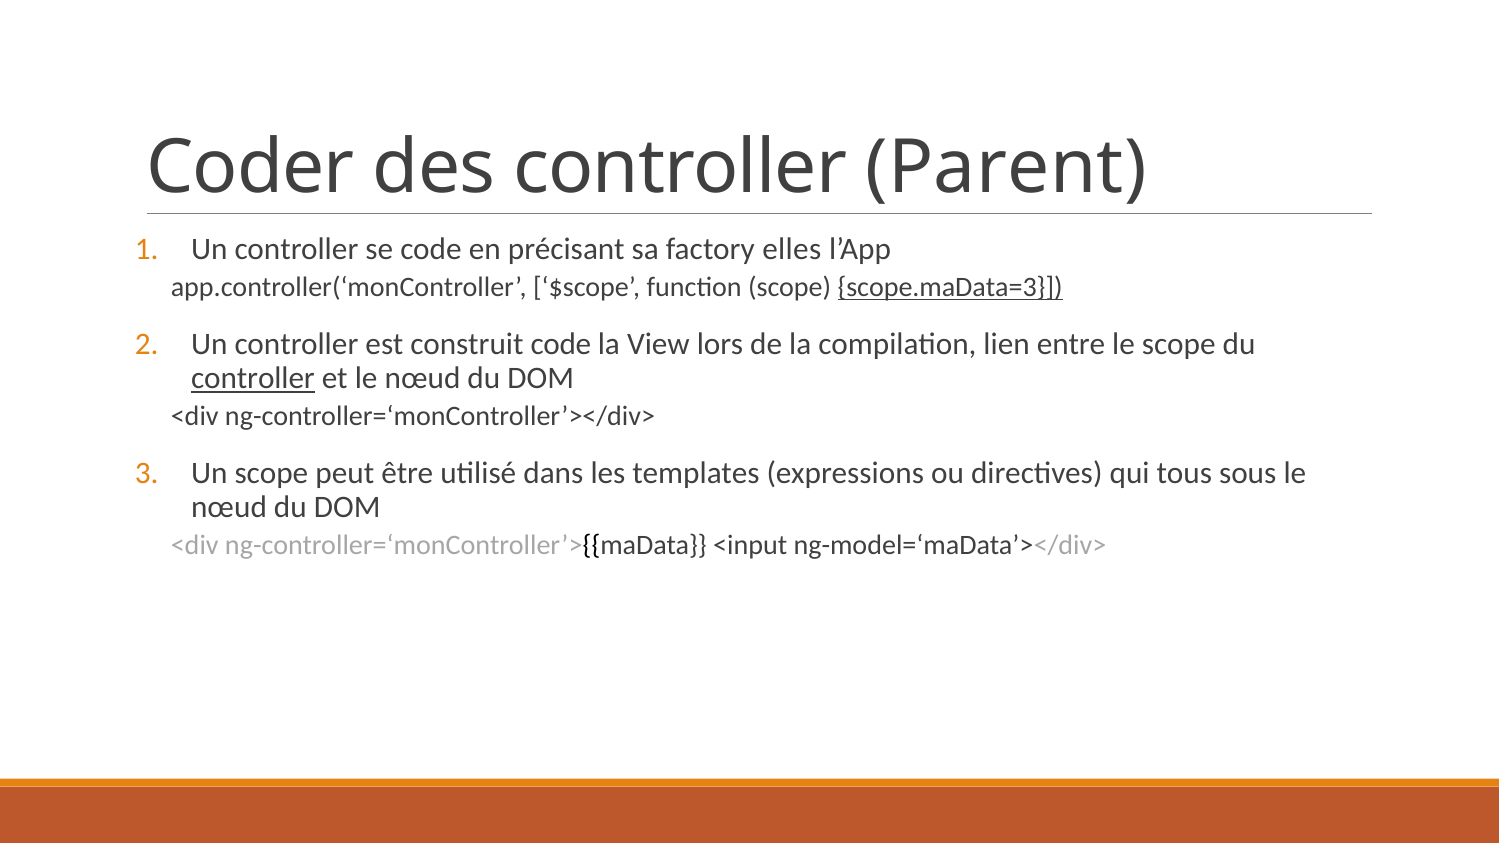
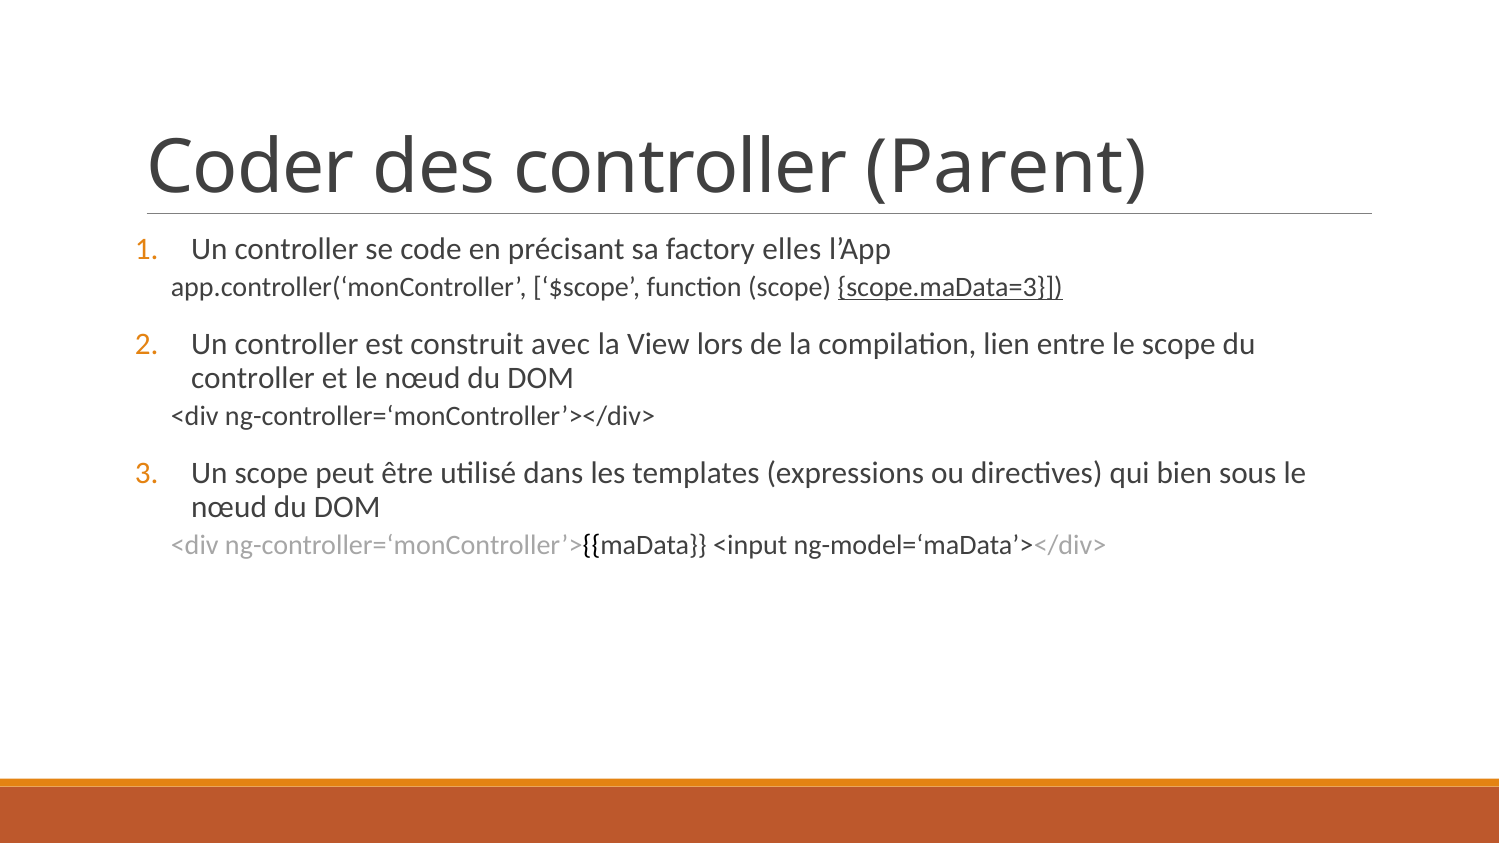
construit code: code -> avec (561, 345)
controller underline: present -> none (253, 378)
tous: tous -> bien (1184, 474)
